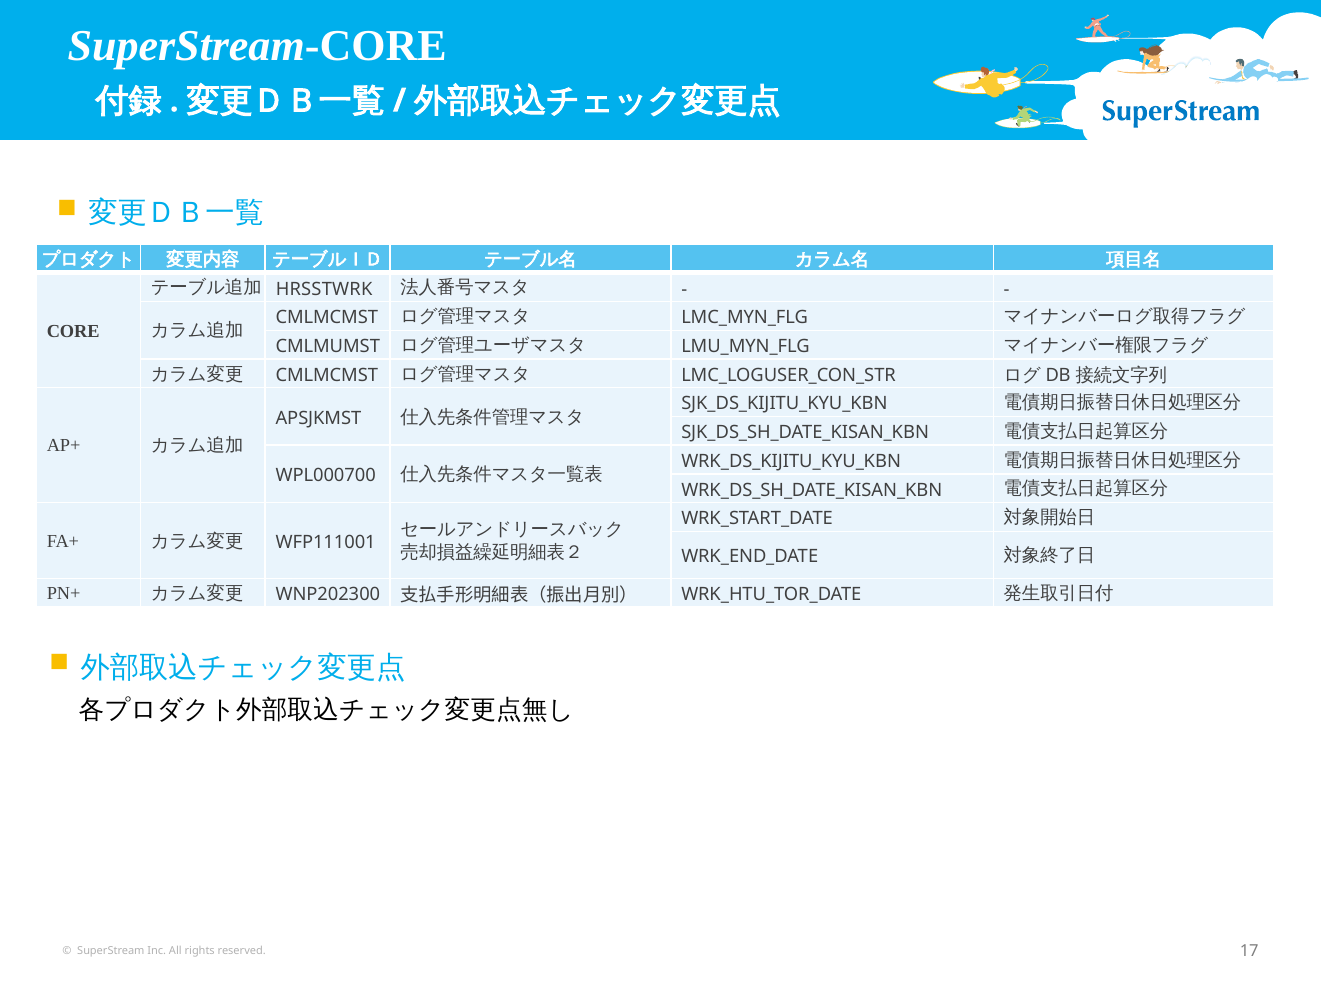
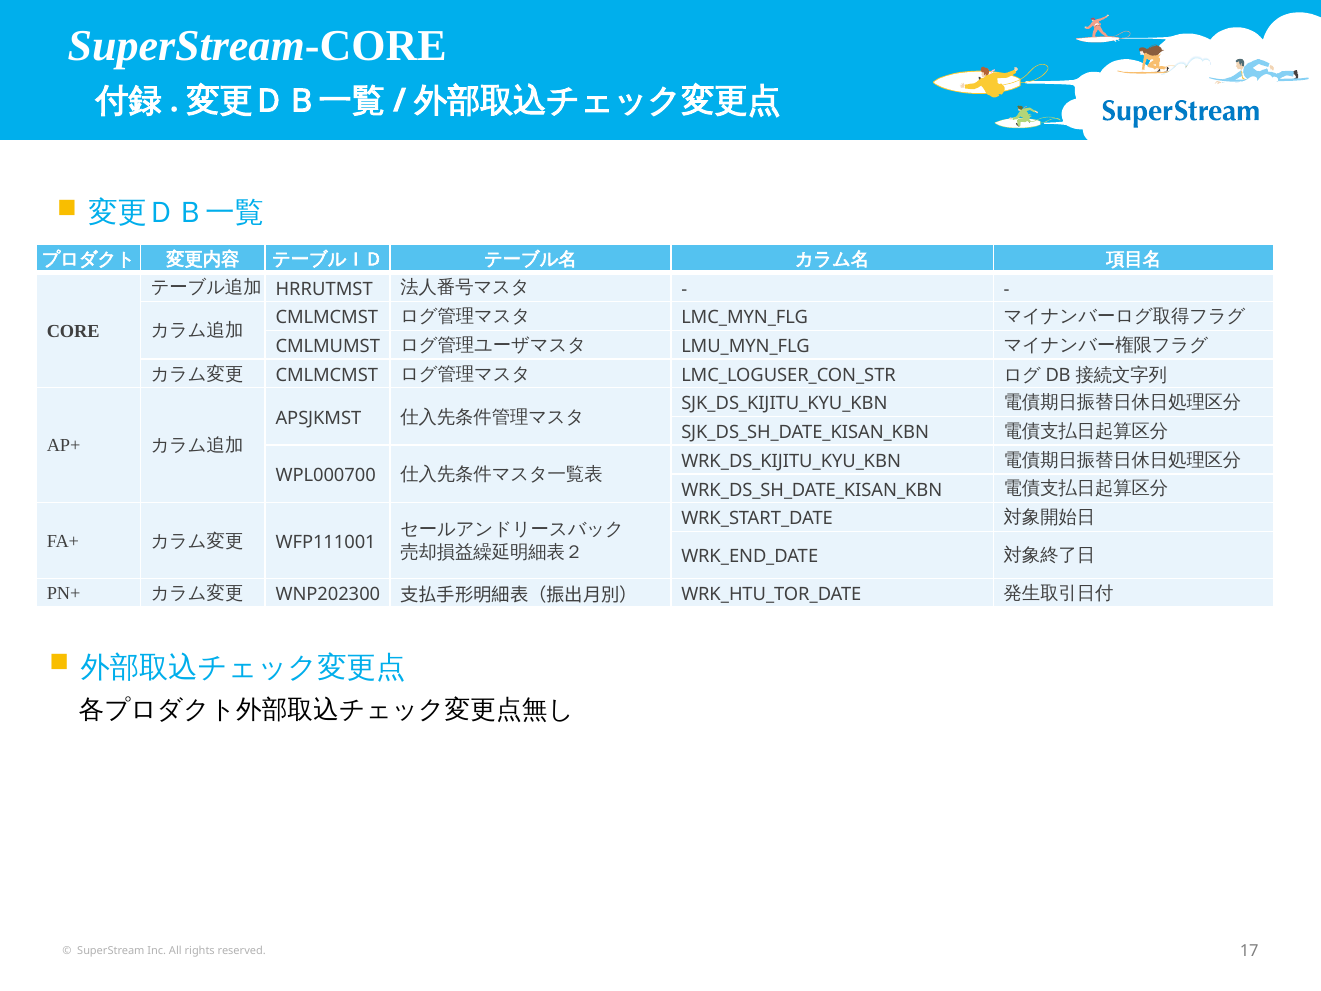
HRSSTWRK: HRSSTWRK -> HRRUTMST (324, 289)
